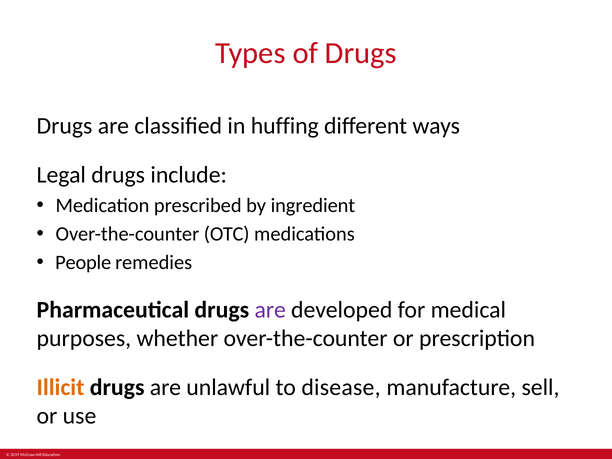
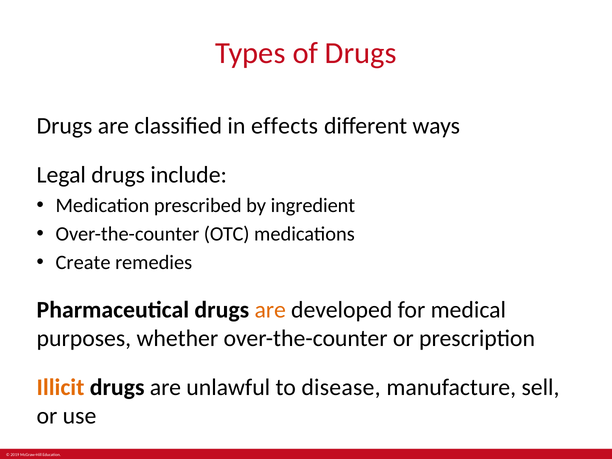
huffing: huffing -> effects (285, 126)
People: People -> Create (83, 263)
are colour: purple -> orange (270, 310)
